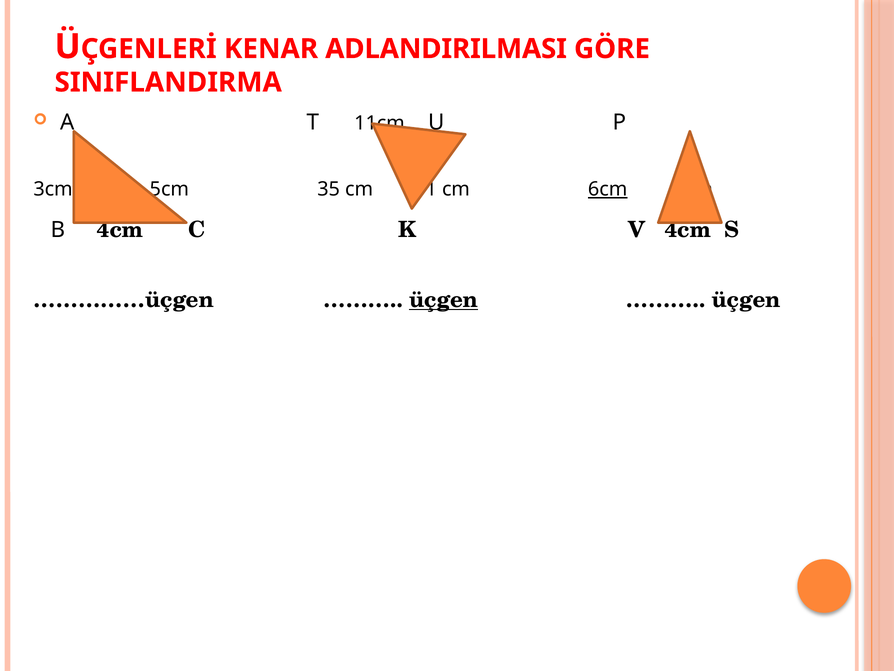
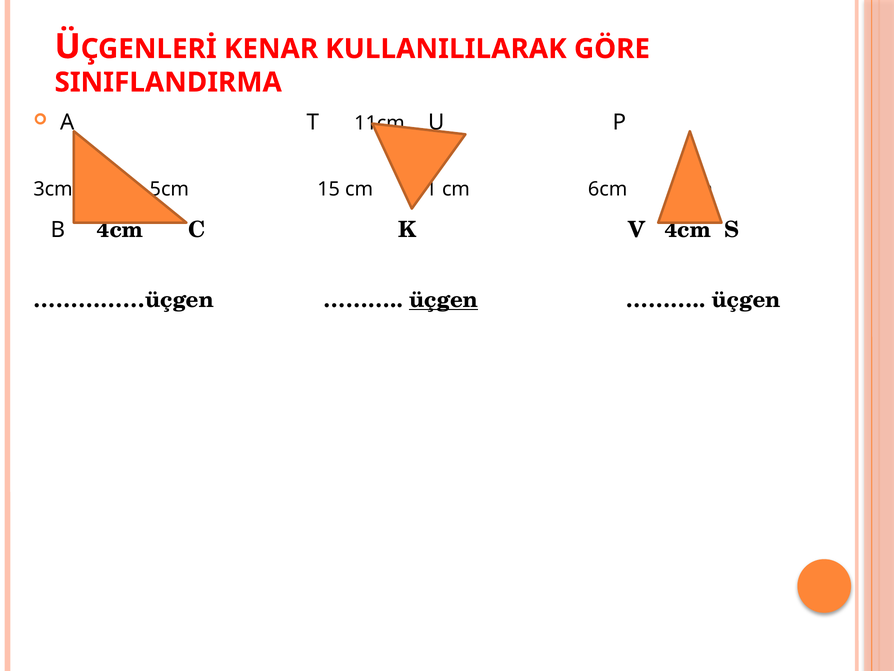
ADLANDIRILMASI: ADLANDIRILMASI -> KULLANILILARAK (446, 49)
35: 35 -> 15 (329, 189)
6cm underline: present -> none (608, 189)
